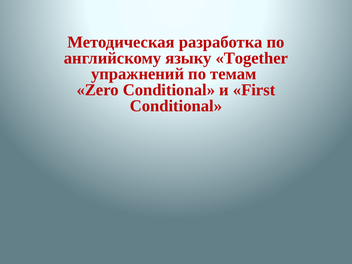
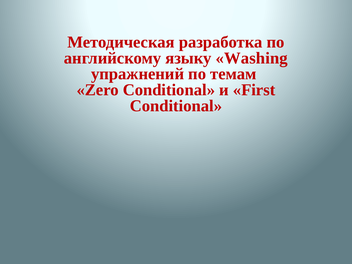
Together: Together -> Washing (252, 58)
